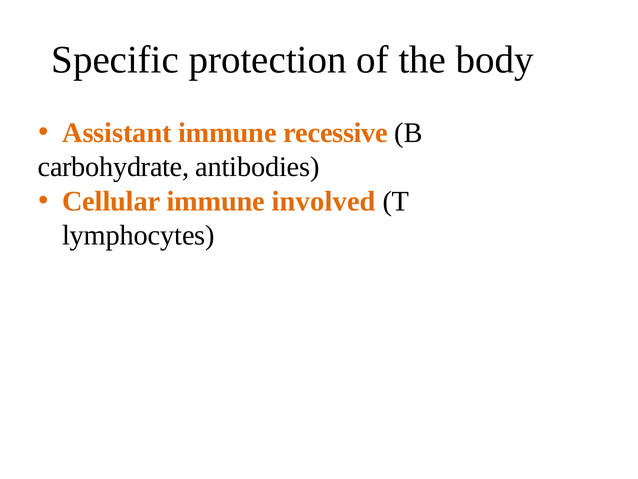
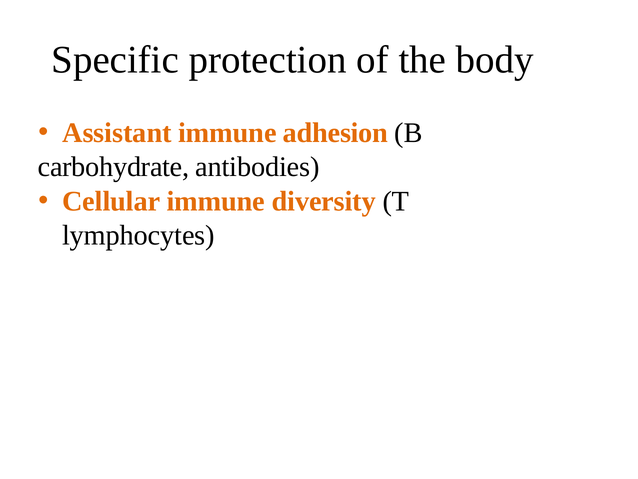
recessive: recessive -> adhesion (336, 133)
involved: involved -> diversity (324, 201)
